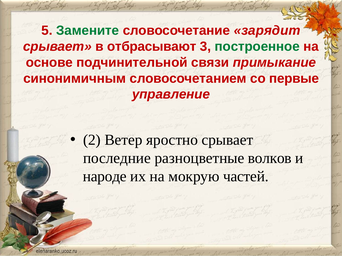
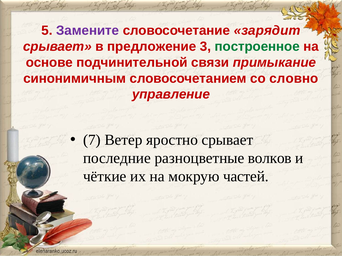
Замените colour: green -> purple (88, 31)
отбрасывают: отбрасывают -> предложение (152, 47)
первые: первые -> словно (294, 79)
2: 2 -> 7 (92, 140)
народе: народе -> чёткие (105, 177)
